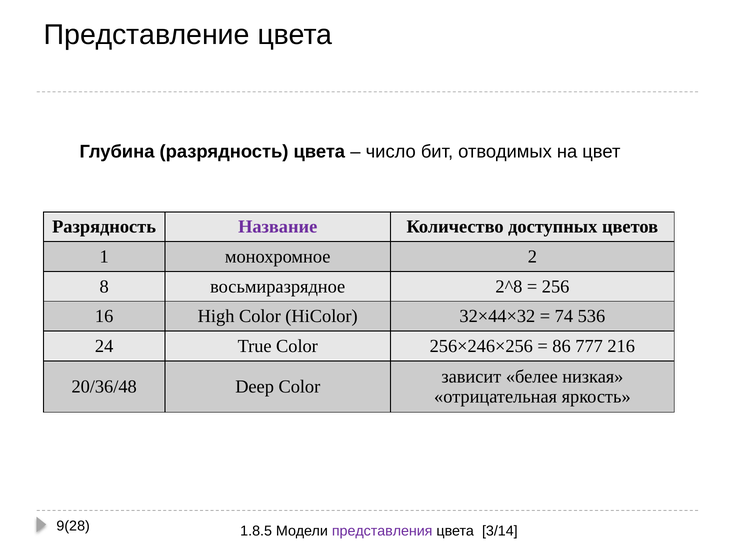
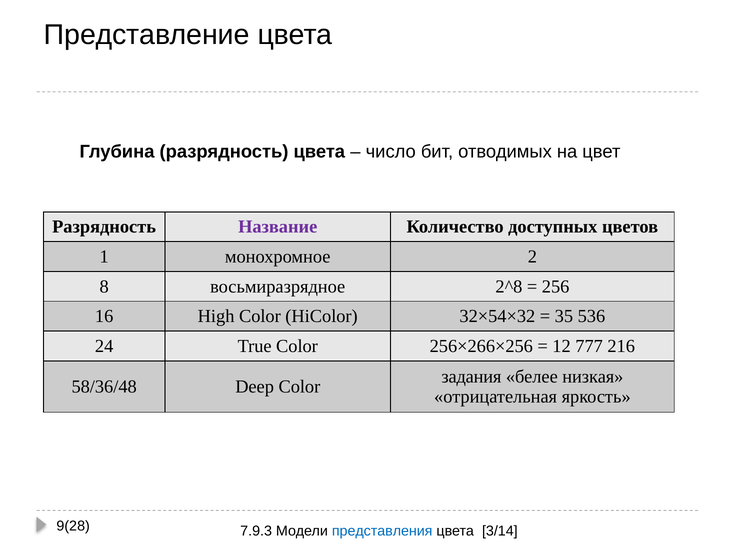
32×44×32: 32×44×32 -> 32×54×32 (497, 316)
74: 74 -> 35 (564, 316)
256×246×256: 256×246×256 -> 256×266×256 (481, 346)
86: 86 -> 12 (562, 346)
зависит: зависит -> задания (471, 377)
20/36/48: 20/36/48 -> 58/36/48 (104, 387)
1.8.5: 1.8.5 -> 7.9.3 (256, 531)
представления colour: purple -> blue (382, 531)
